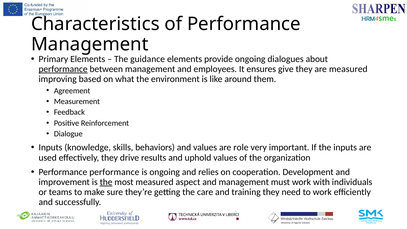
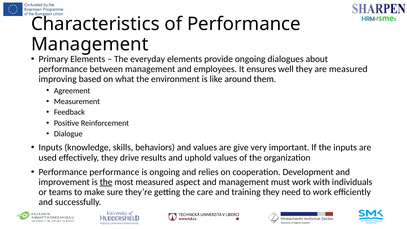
guidance: guidance -> everyday (148, 59)
performance underline: present -> none (63, 69)
give: give -> well (286, 69)
role: role -> give (241, 148)
